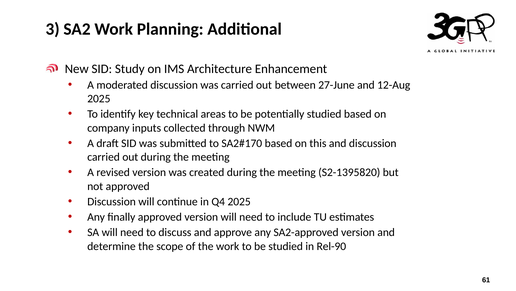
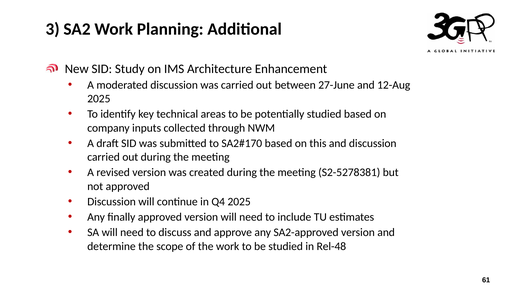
S2-1395820: S2-1395820 -> S2-5278381 (349, 172)
Rel-90: Rel-90 -> Rel-48 (331, 246)
